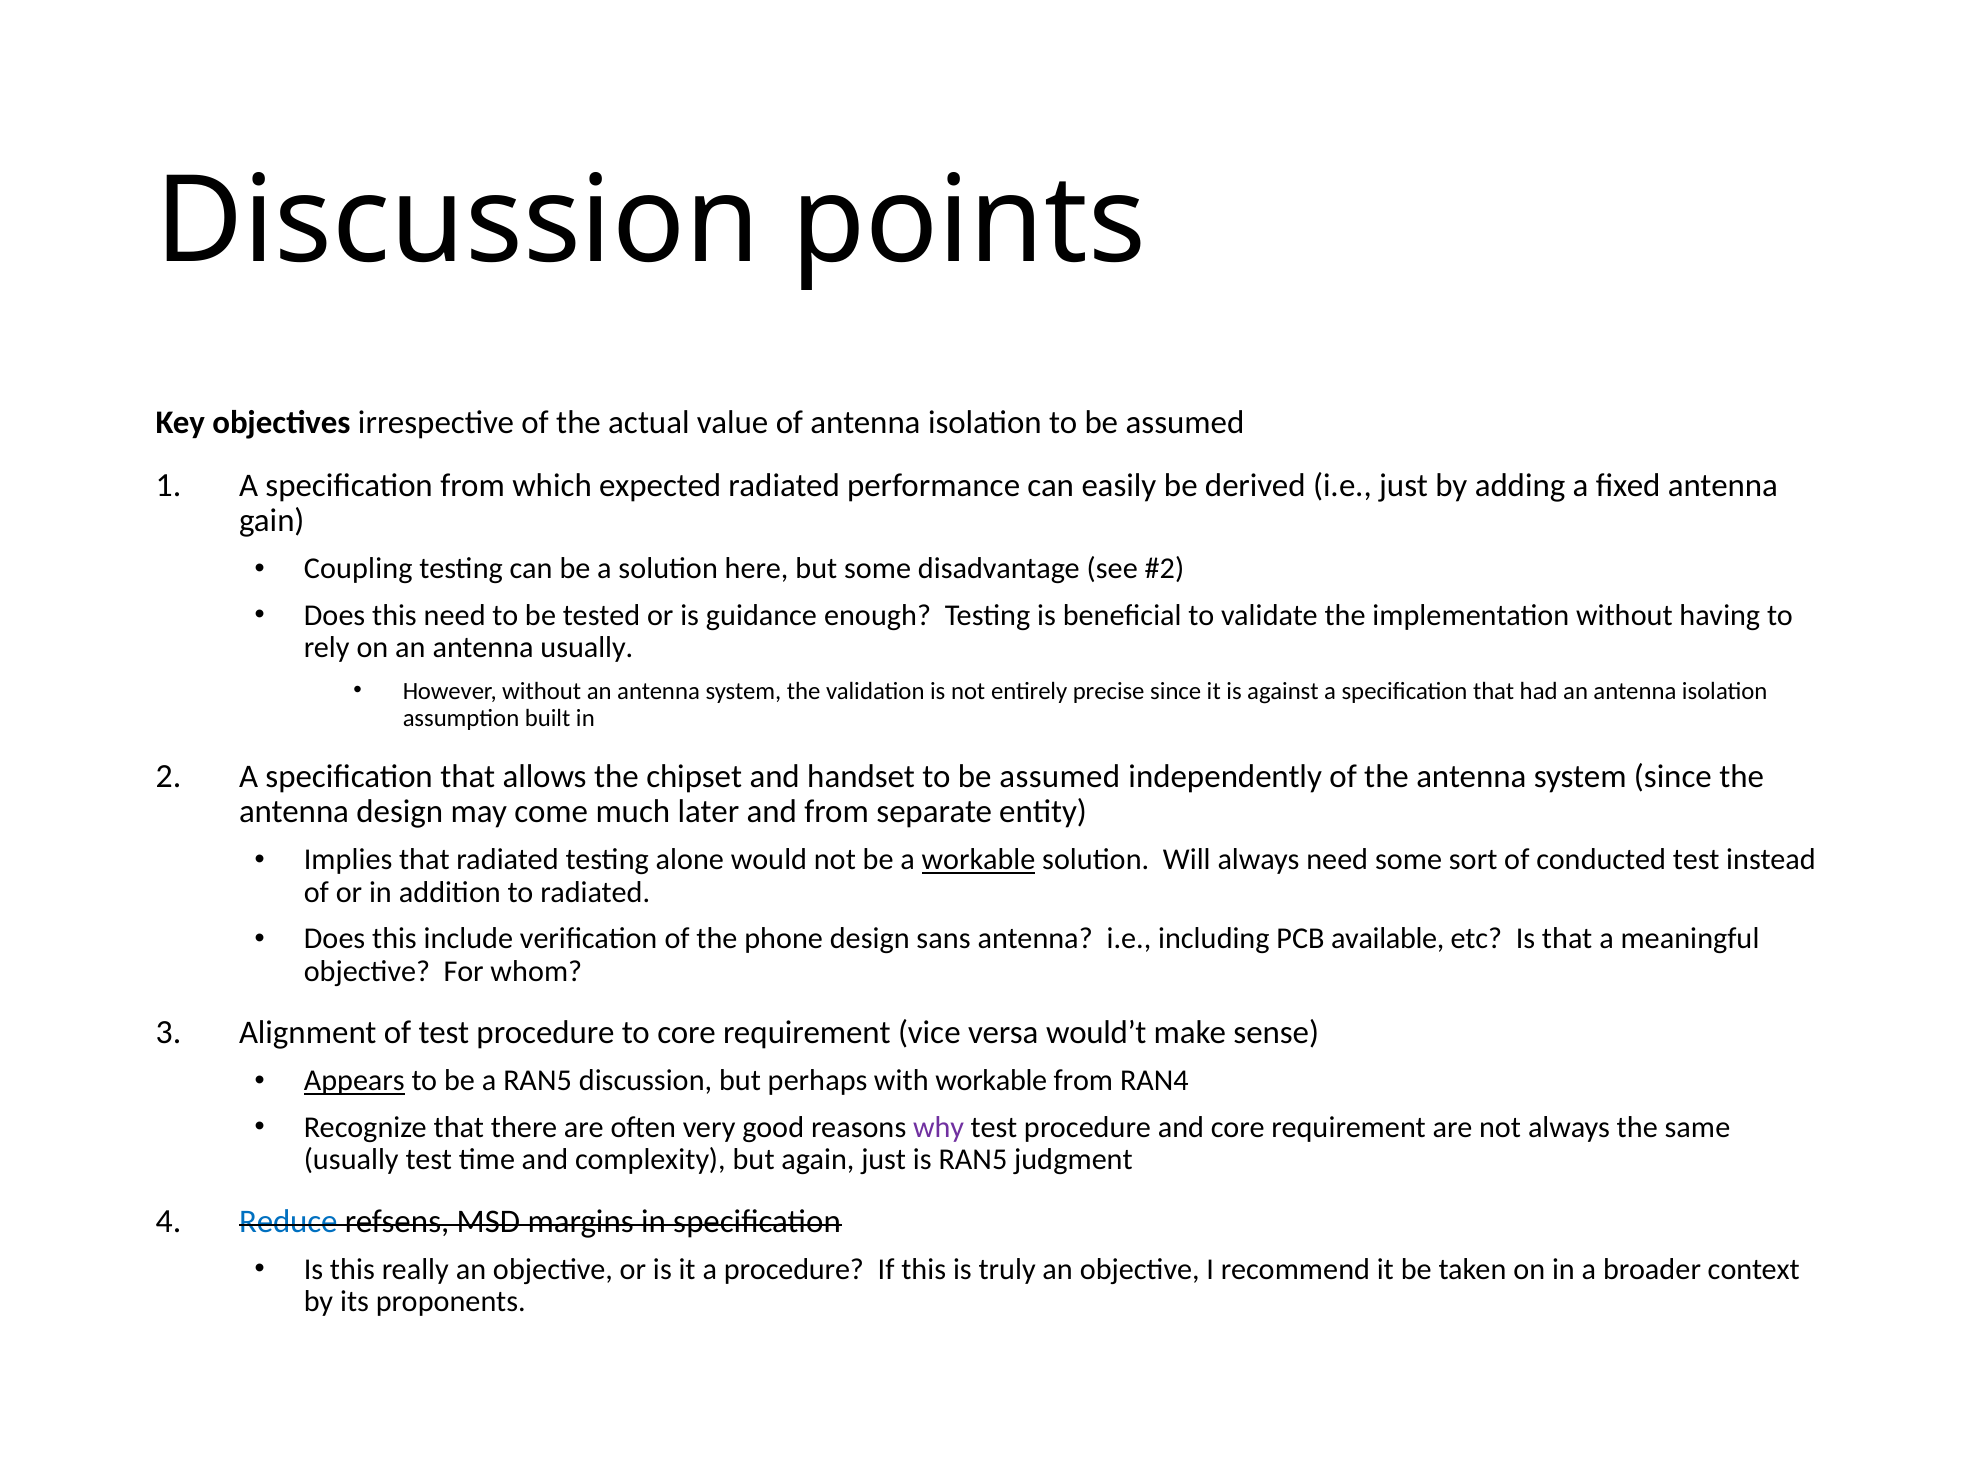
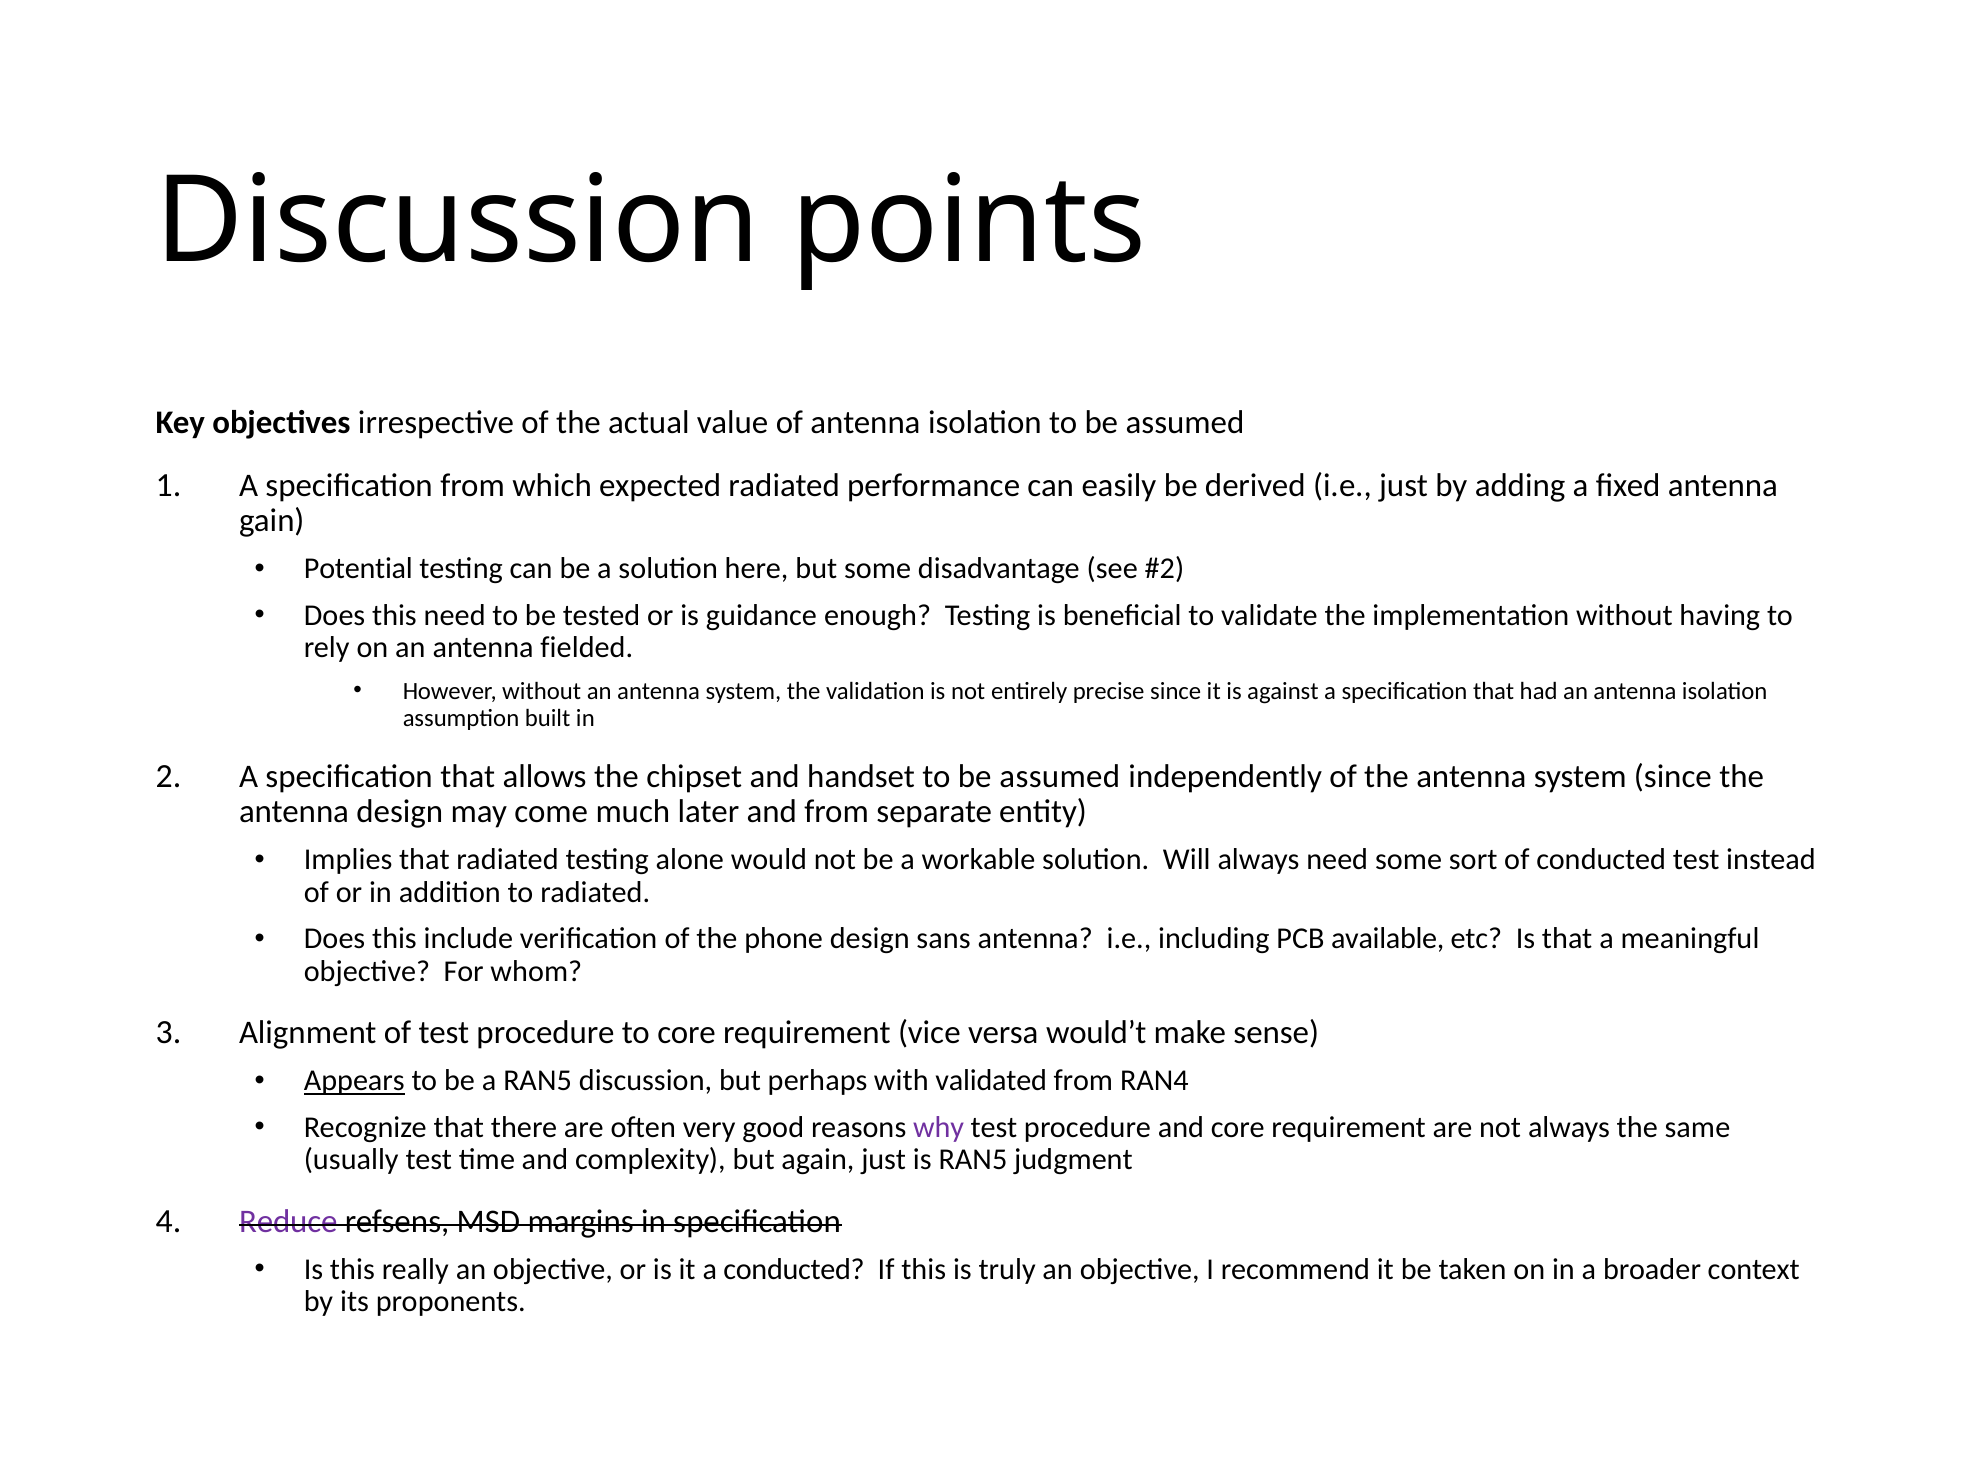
Coupling: Coupling -> Potential (358, 569)
antenna usually: usually -> fielded (587, 648)
workable underline: present -> none (978, 860)
with workable: workable -> validated (991, 1081)
Reduce colour: blue -> purple (288, 1221)
a procedure: procedure -> conducted (794, 1269)
